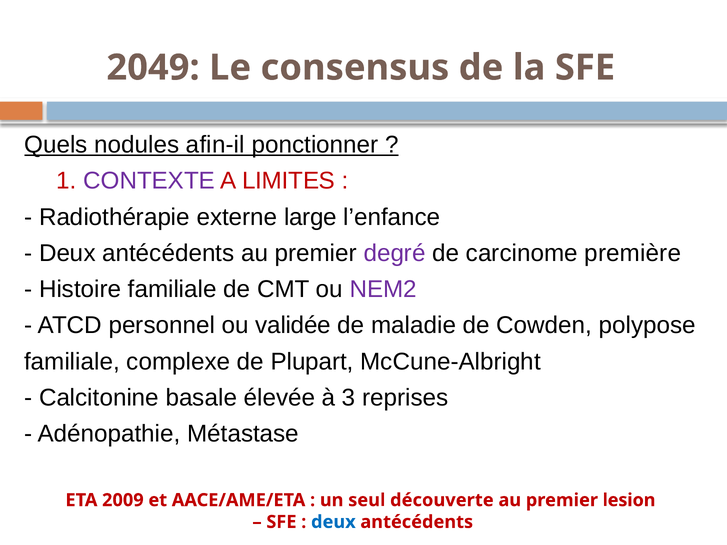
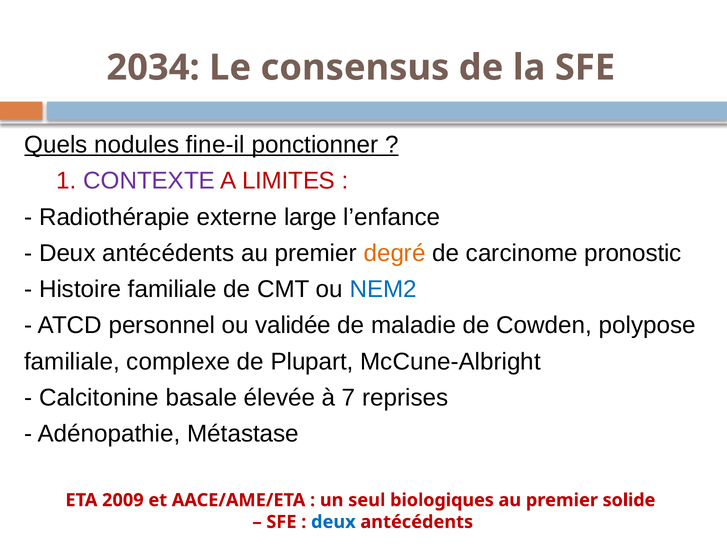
2049: 2049 -> 2034 (153, 68)
afin-il: afin-il -> fine-il (215, 145)
degré colour: purple -> orange (395, 253)
première: première -> pronostic (633, 253)
NEM2 colour: purple -> blue (383, 289)
3: 3 -> 7 (349, 398)
découverte: découverte -> biologiques (442, 500)
lesion: lesion -> solide (629, 500)
